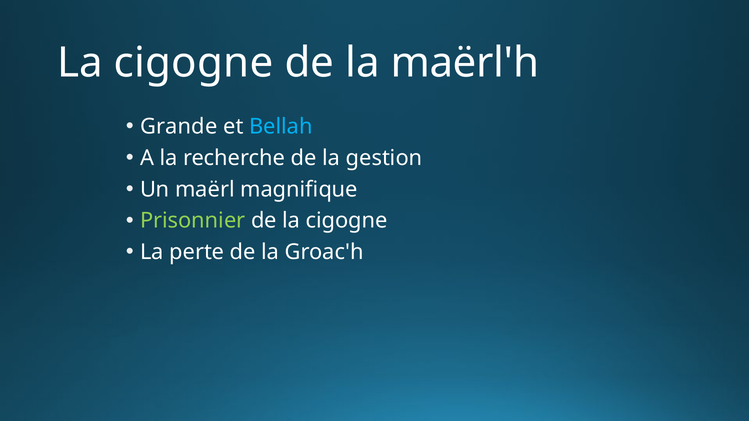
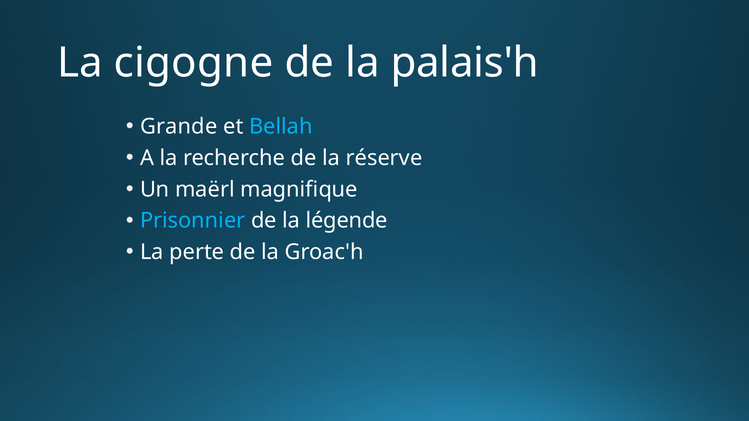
maërl'h: maërl'h -> palais'h (465, 63)
gestion: gestion -> réserve (384, 158)
Prisonnier colour: light green -> light blue (193, 221)
de la cigogne: cigogne -> légende (347, 221)
